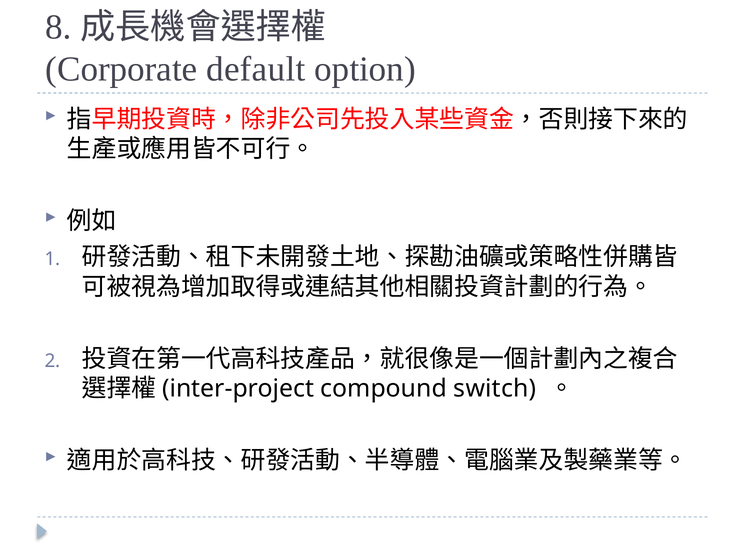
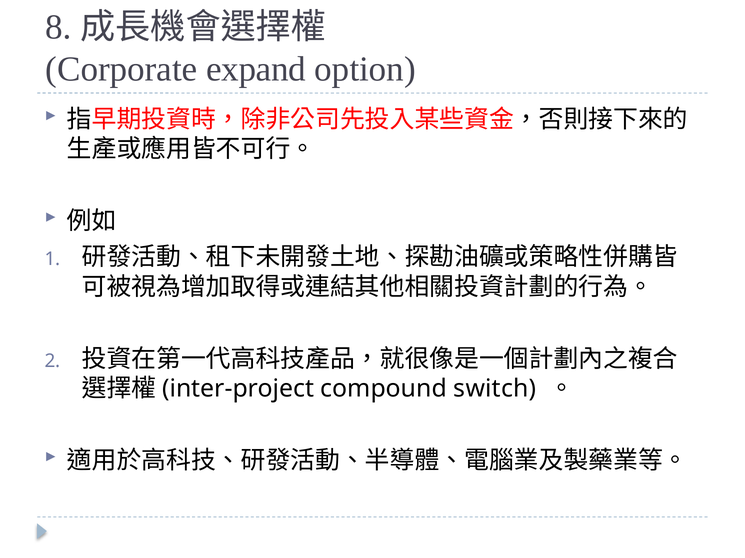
default: default -> expand (256, 69)
